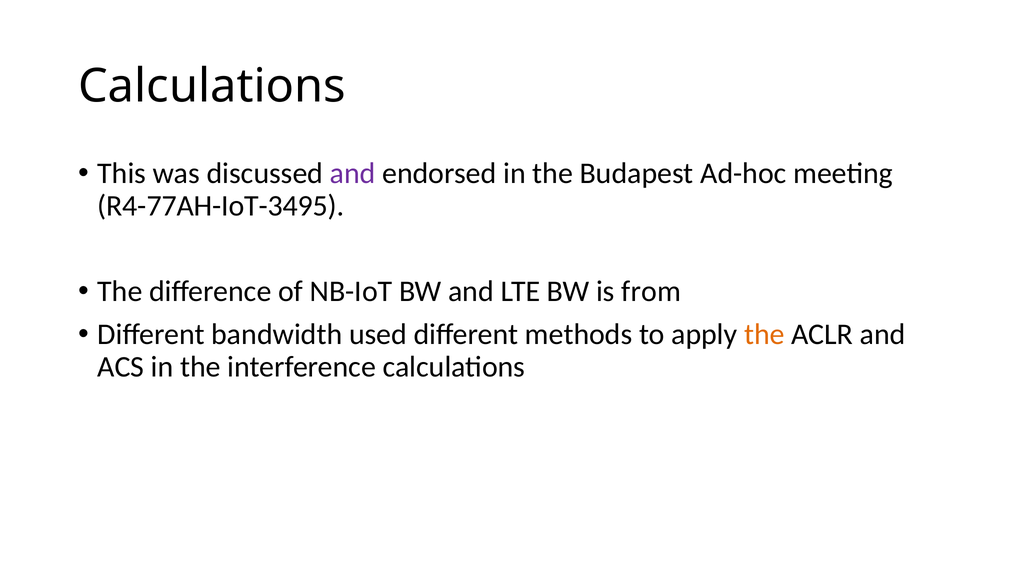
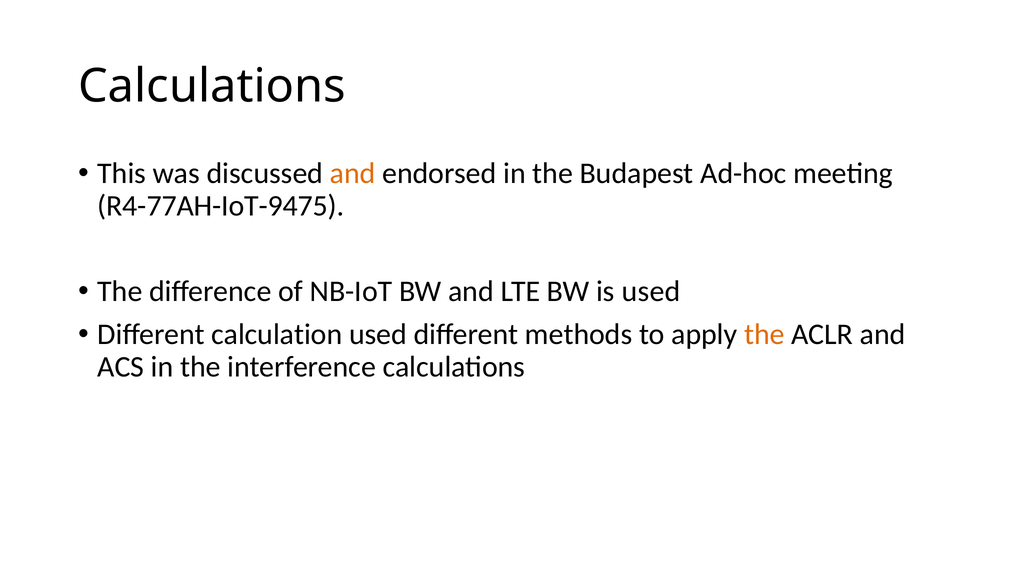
and colour: purple -> orange (353, 173)
R4-77AH-IoT-3495: R4-77AH-IoT-3495 -> R4-77AH-IoT-9475 (221, 206)
is from: from -> used (651, 292)
bandwidth: bandwidth -> calculation (277, 335)
